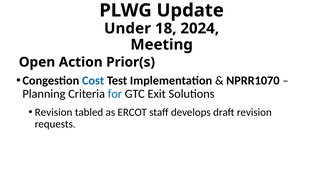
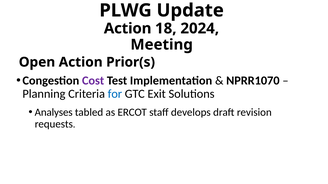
Under: Under -> Action (128, 29)
Cost colour: blue -> purple (93, 81)
Revision: Revision -> Analyses (54, 113)
